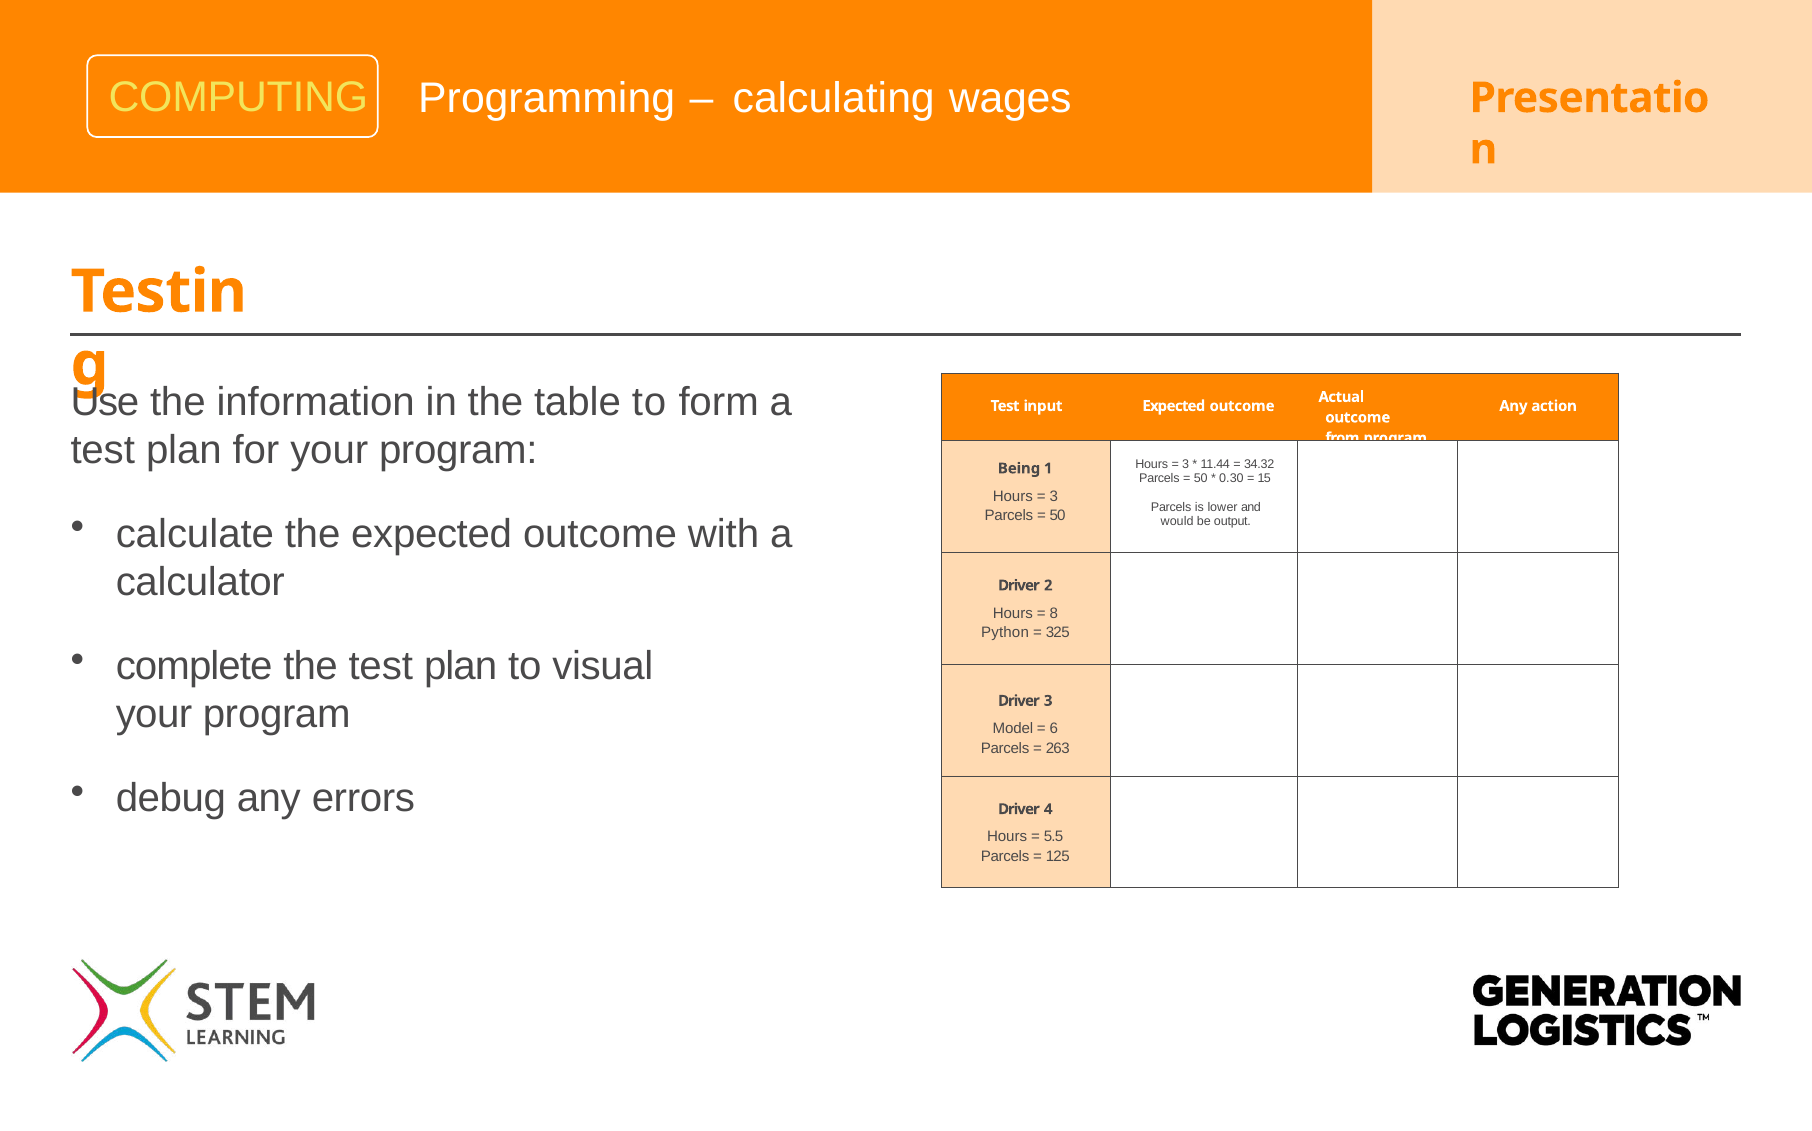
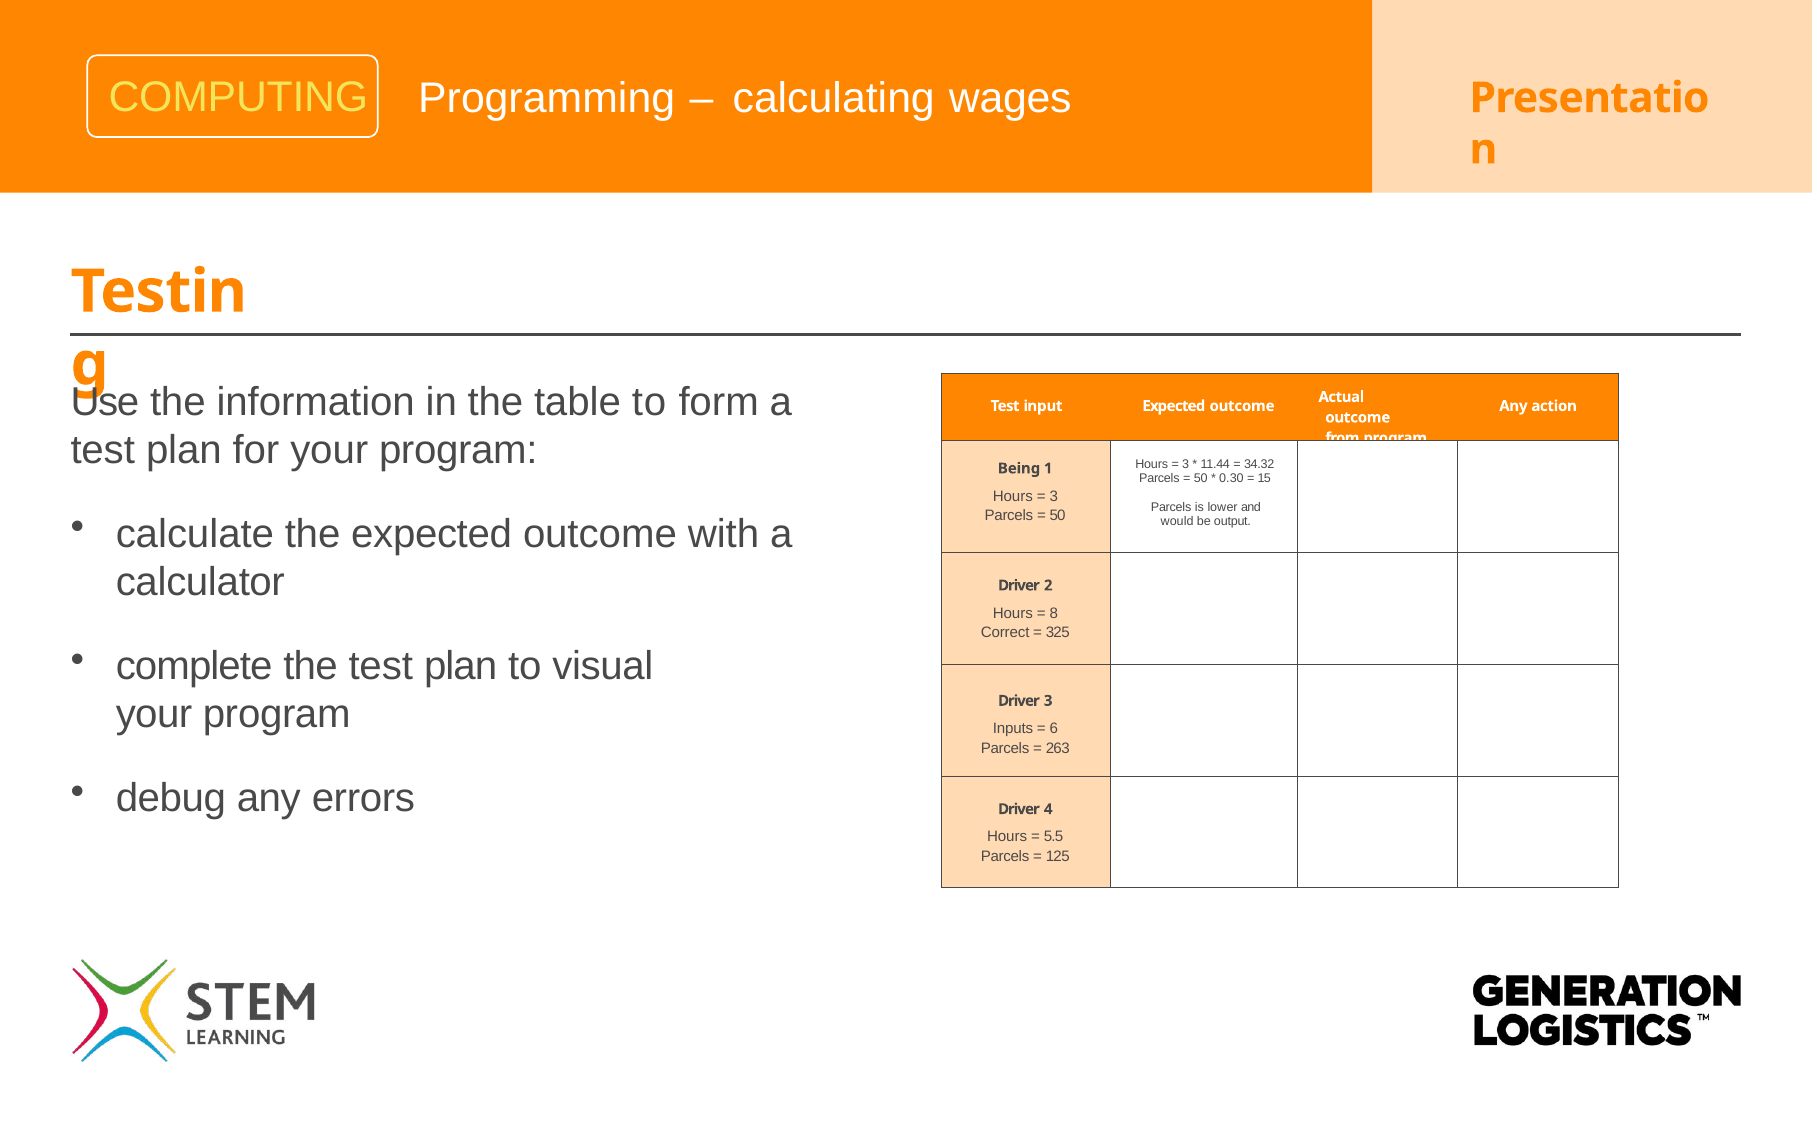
Python: Python -> Correct (1005, 633)
Model: Model -> Inputs (1013, 729)
